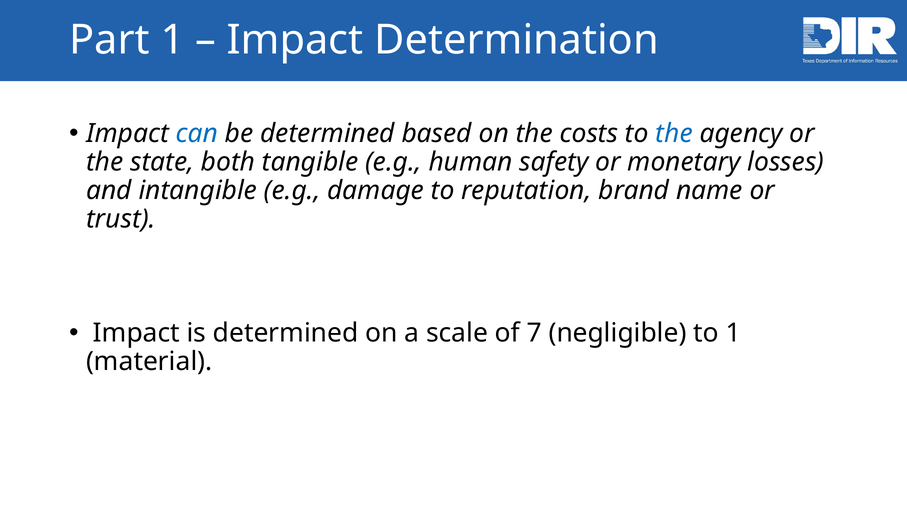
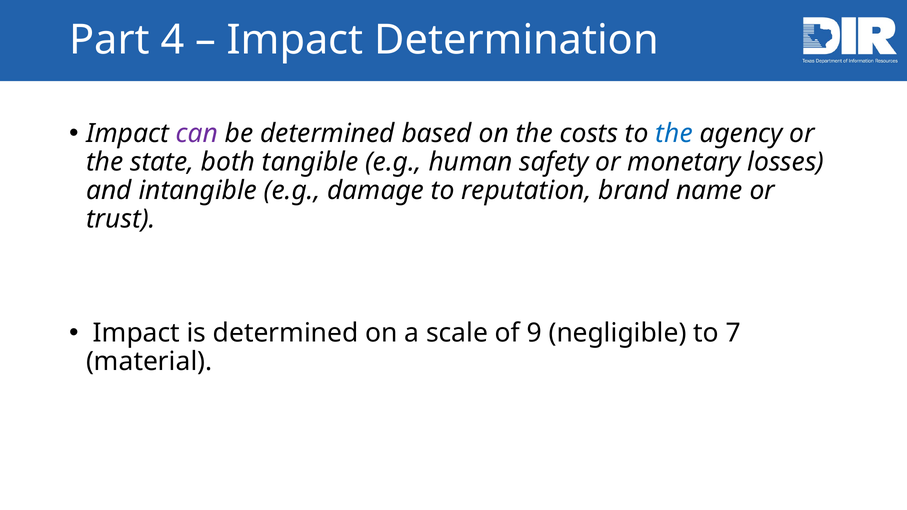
Part 1: 1 -> 4 (172, 40)
can colour: blue -> purple (197, 133)
7: 7 -> 9 (534, 333)
to 1: 1 -> 7 (733, 333)
